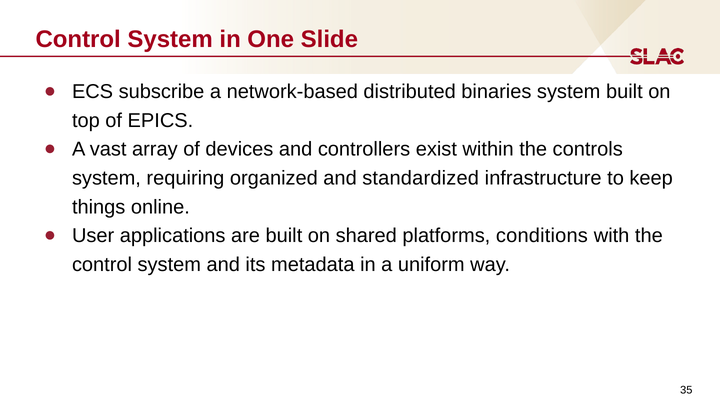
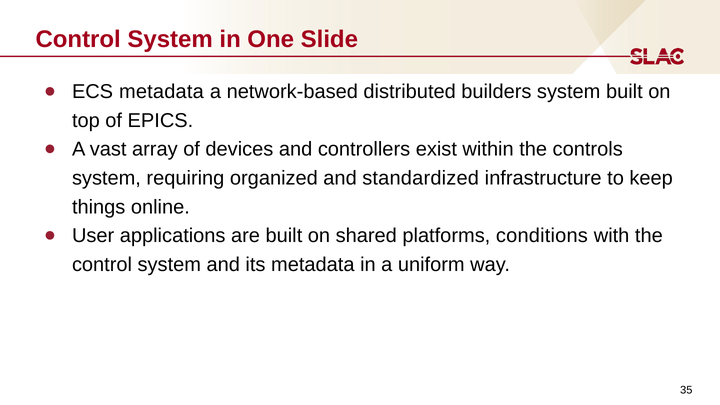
ECS subscribe: subscribe -> metadata (161, 92)
binaries: binaries -> builders (496, 92)
